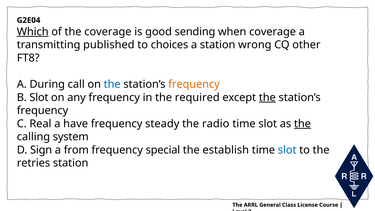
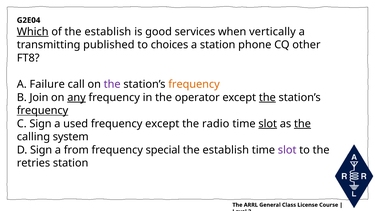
of the coverage: coverage -> establish (108, 32)
sending: sending -> services (195, 32)
when coverage: coverage -> vertically (272, 32)
wrong: wrong -> phone (255, 45)
During: During -> Failure (47, 84)
the colour: blue -> purple (112, 84)
B Slot: Slot -> Join (39, 97)
any underline: none -> present (76, 97)
required: required -> operator (197, 97)
frequency underline: none -> present (43, 111)
C Real: Real -> Sign (41, 124)
have: have -> used (76, 124)
frequency steady: steady -> except (162, 124)
slot underline: none -> present (268, 124)
slot colour: blue -> purple (287, 150)
